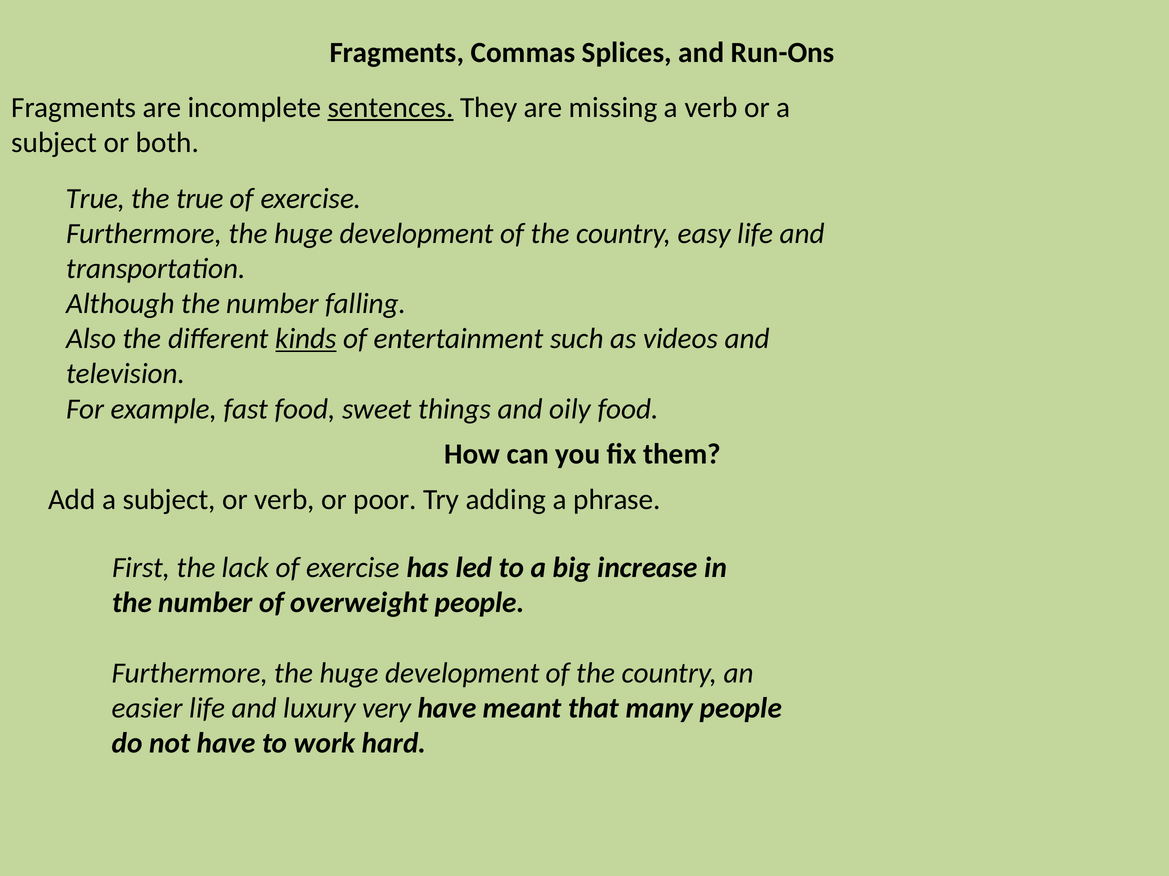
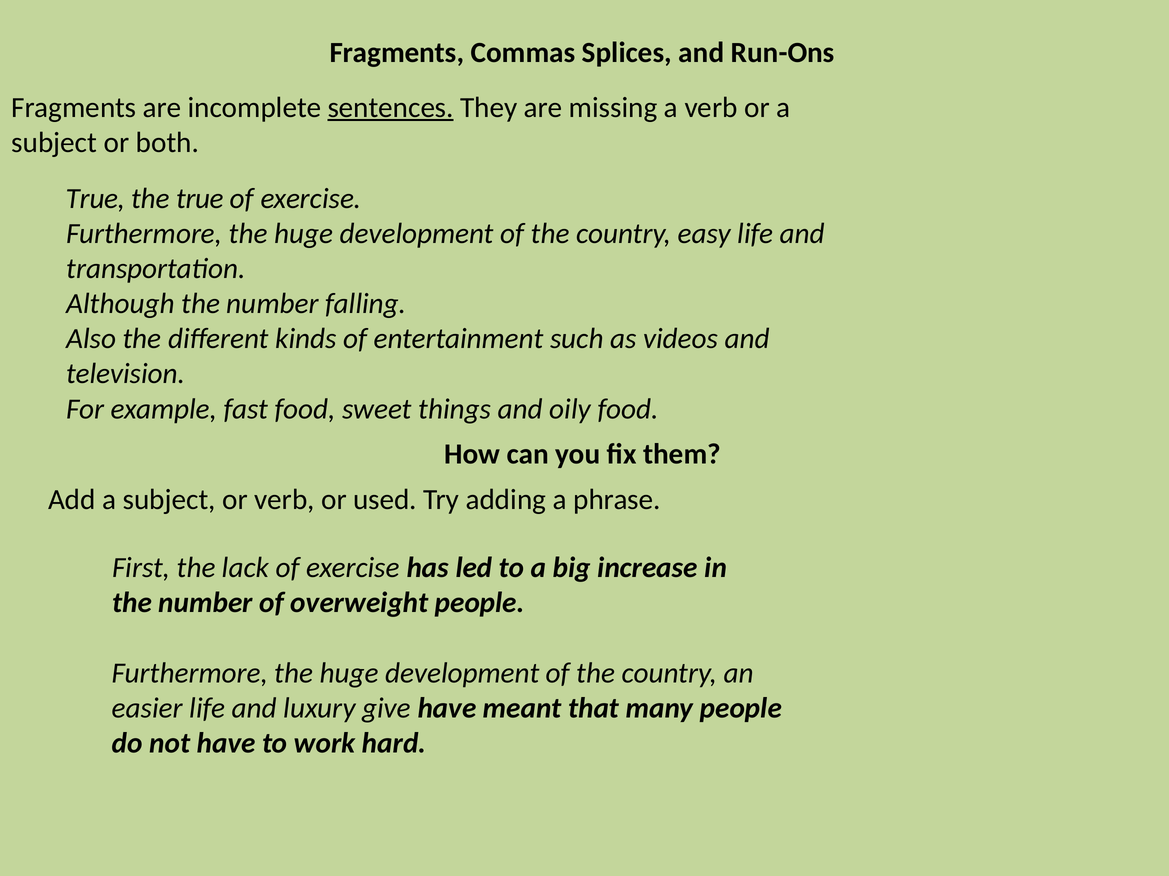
kinds underline: present -> none (306, 339)
poor: poor -> used (385, 500)
very: very -> give (387, 709)
